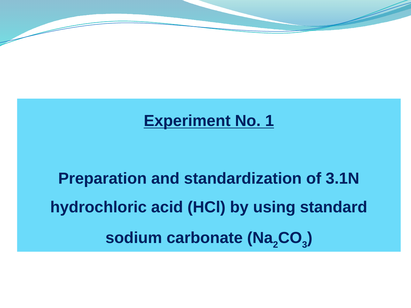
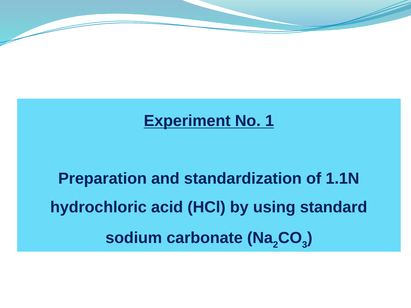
3.1N: 3.1N -> 1.1N (342, 179)
